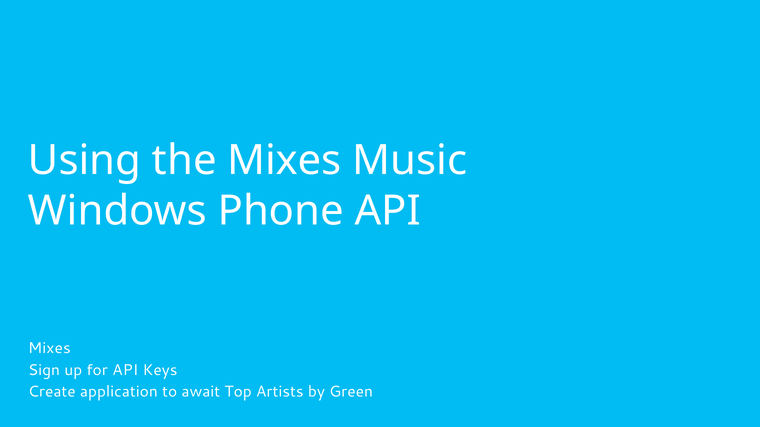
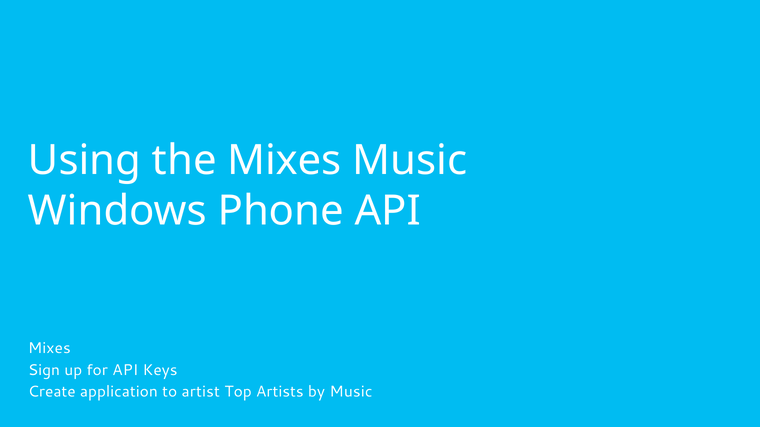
await: await -> artist (201, 392)
by Green: Green -> Music (351, 392)
